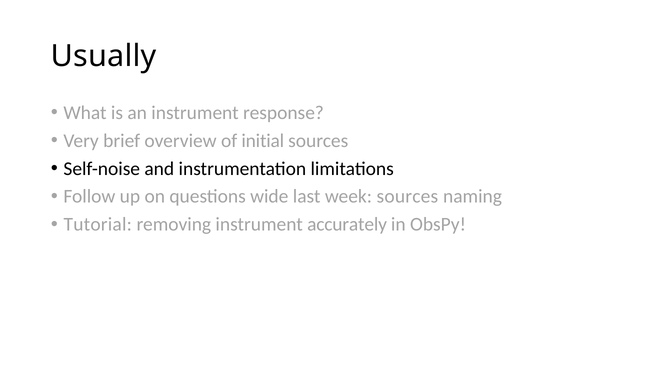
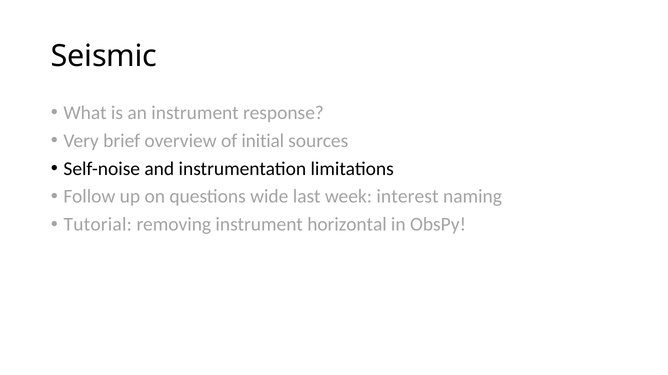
Usually: Usually -> Seismic (104, 56)
week sources: sources -> interest (407, 197)
accurately: accurately -> horizontal (347, 225)
